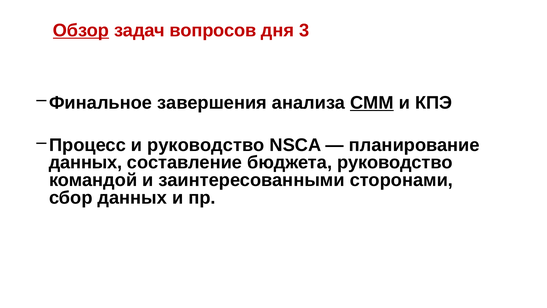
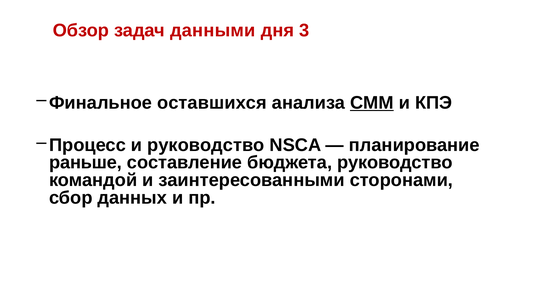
Обзор underline: present -> none (81, 30)
вопросов: вопросов -> данными (213, 30)
завершения: завершения -> оставшихся (212, 103)
данных: данных -> раньше (86, 162)
